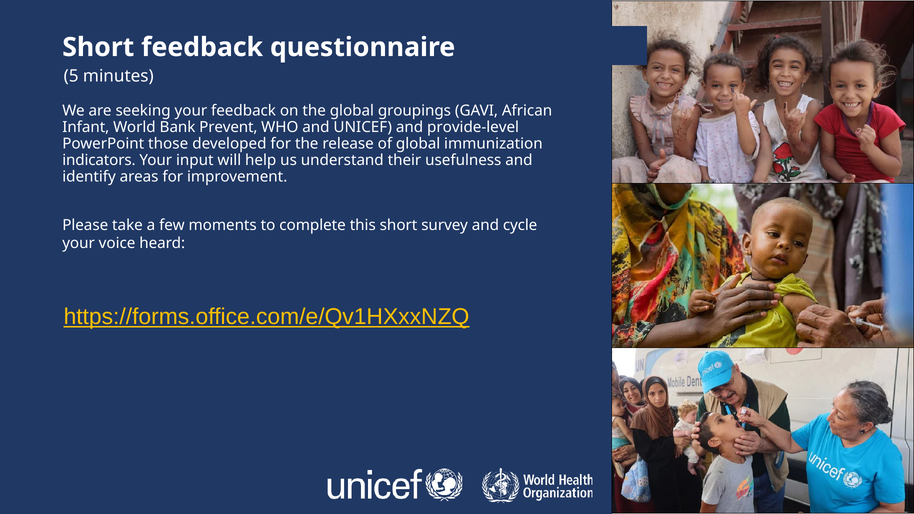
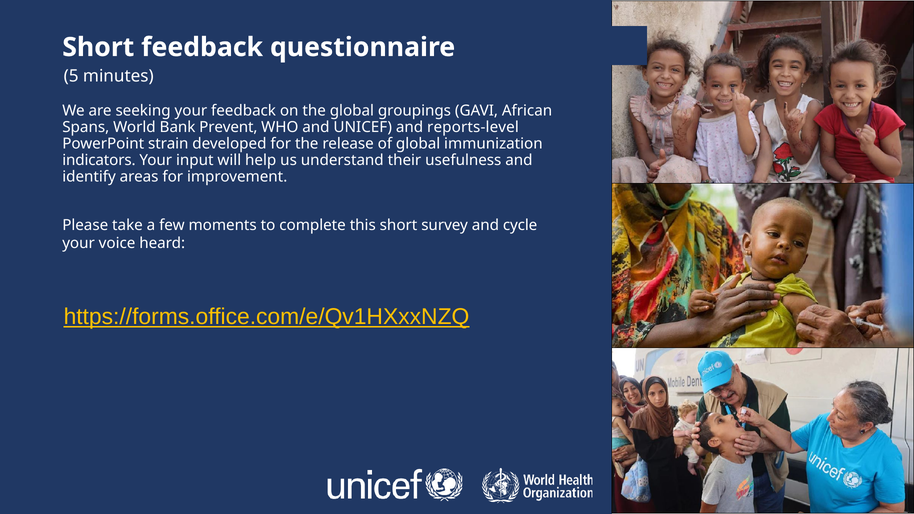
Infant: Infant -> Spans (86, 127)
provide-level: provide-level -> reports-level (473, 127)
those: those -> strain (168, 144)
